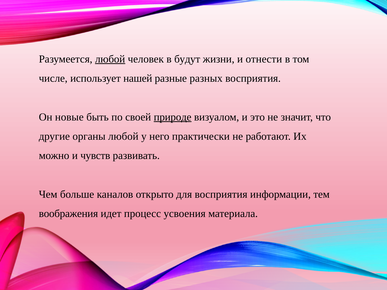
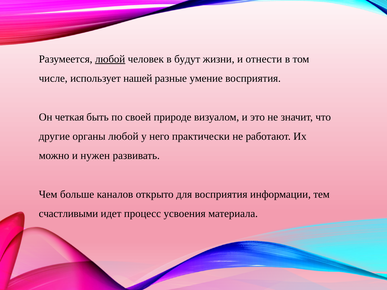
разных: разных -> умение (206, 78)
новые: новые -> четкая (69, 117)
природе underline: present -> none (173, 117)
чувств: чувств -> нужен (95, 156)
воображения: воображения -> счастливыми (68, 214)
